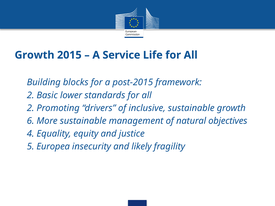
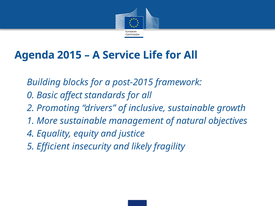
Growth: Growth -> Agenda (35, 55)
2: 2 -> 0 (31, 95)
lower: lower -> affect (71, 95)
6: 6 -> 1 (31, 121)
Europea: Europea -> Efficient (53, 147)
